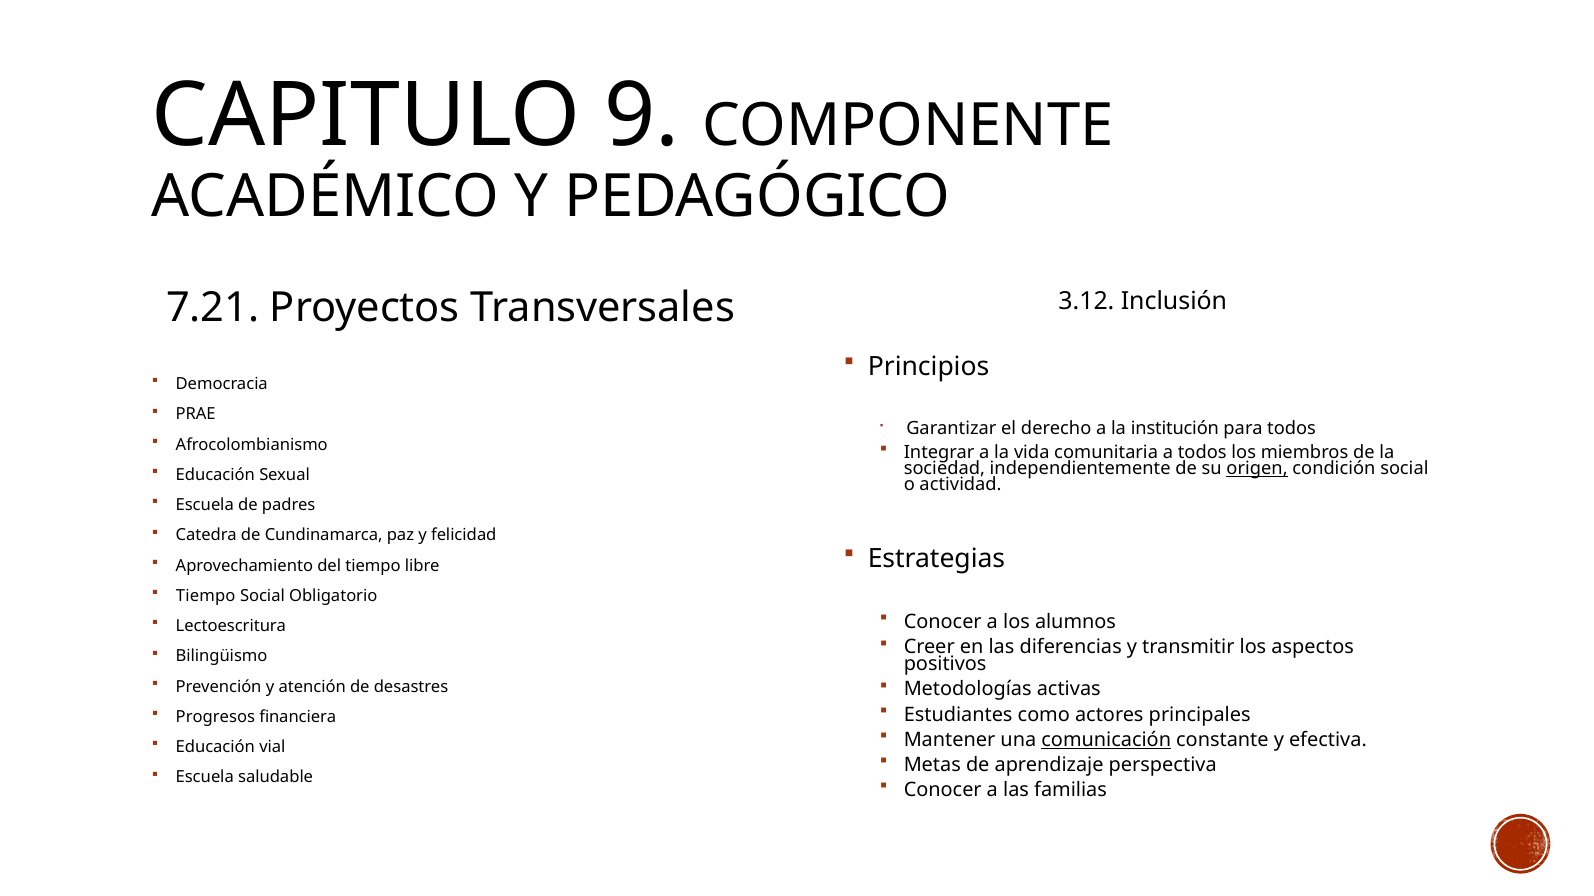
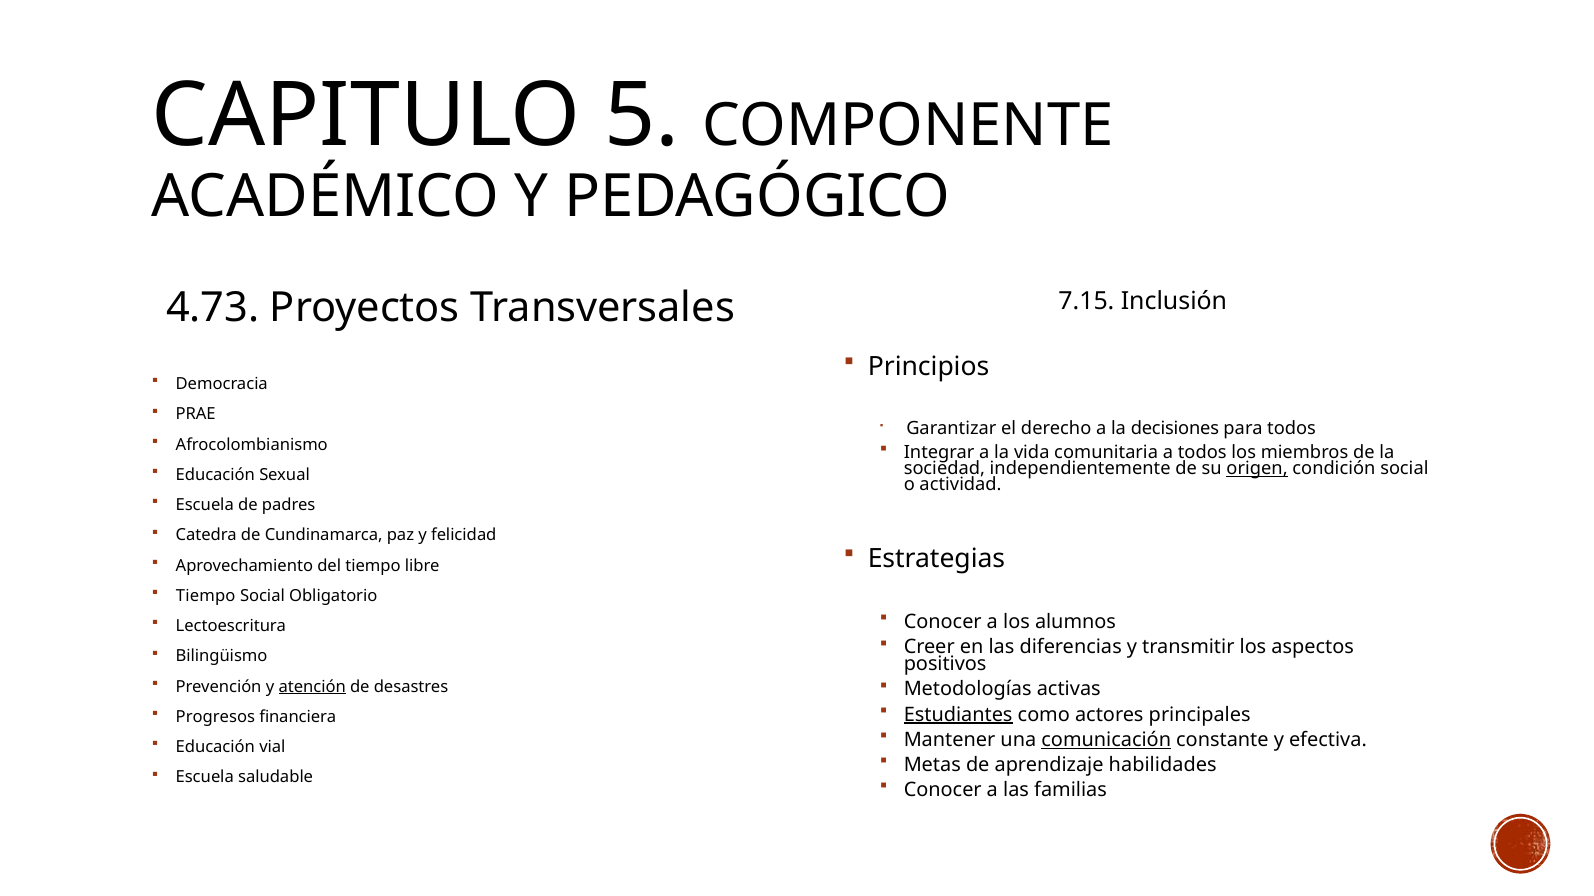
9: 9 -> 5 (642, 116)
3.12: 3.12 -> 7.15 (1086, 302)
7.21: 7.21 -> 4.73 (213, 308)
institución: institución -> decisiones (1175, 429)
atención underline: none -> present (312, 687)
Estudiantes underline: none -> present (958, 715)
perspectiva: perspectiva -> habilidades (1163, 765)
